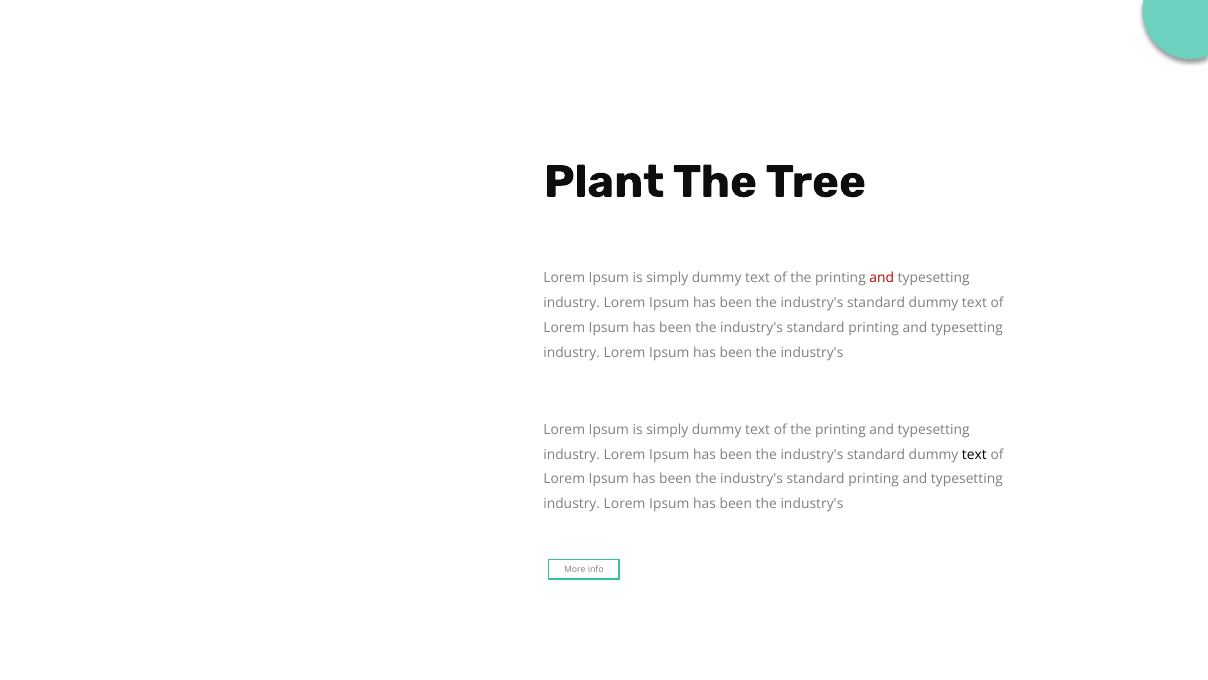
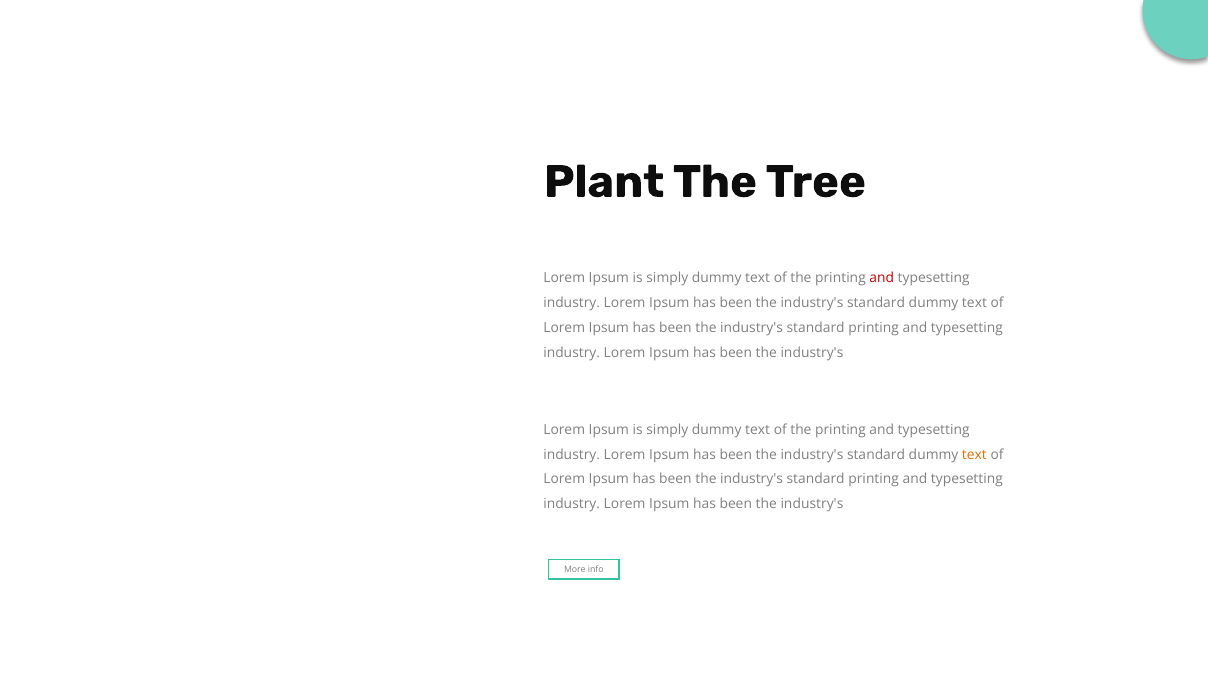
text colour: black -> orange (974, 454)
